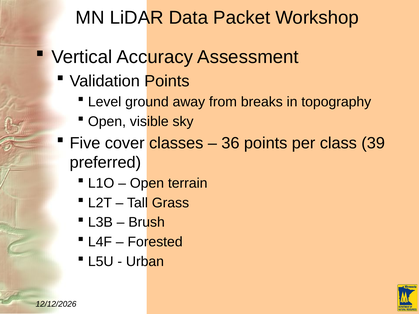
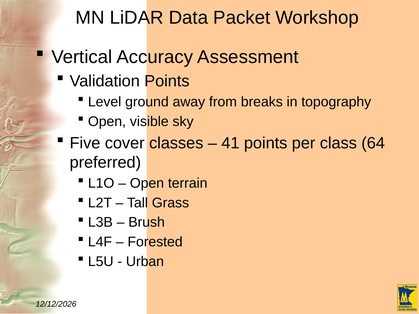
36: 36 -> 41 (230, 143)
39: 39 -> 64 (373, 143)
